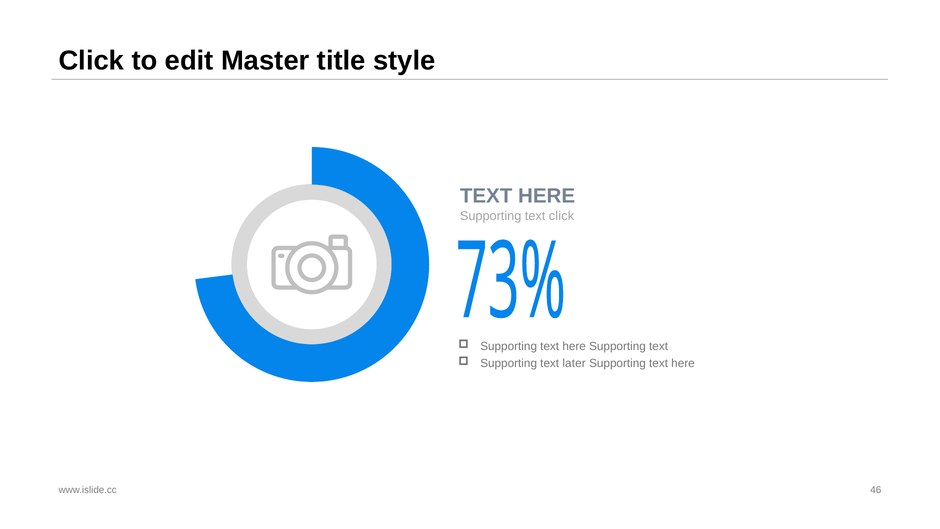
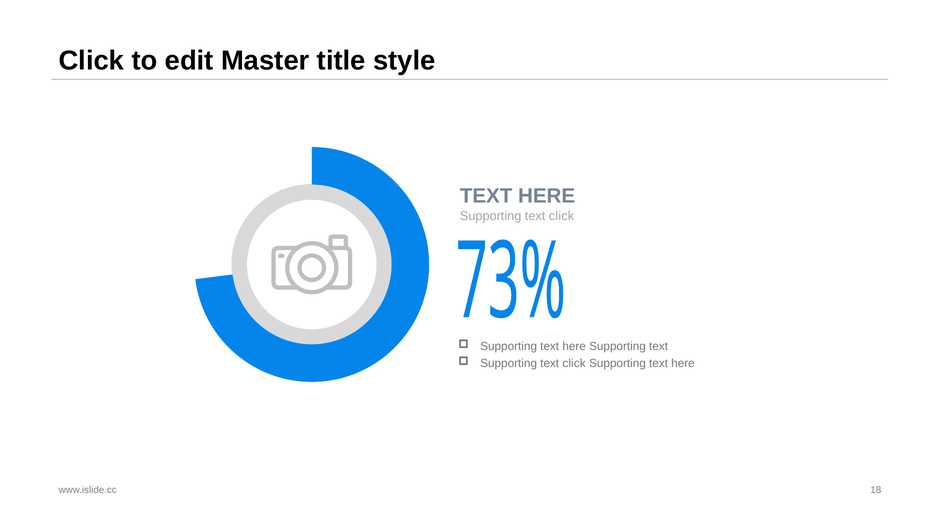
later: later -> click (574, 363)
46: 46 -> 18 (876, 490)
